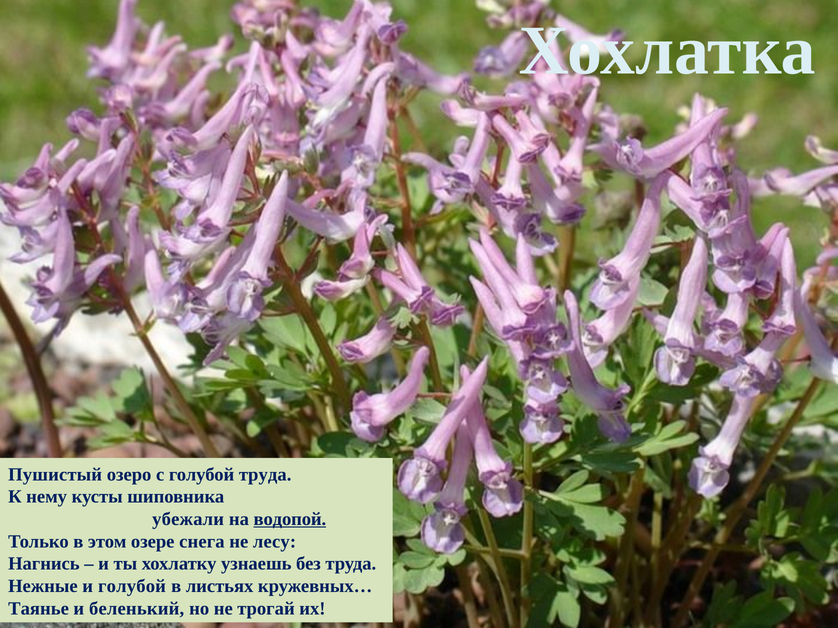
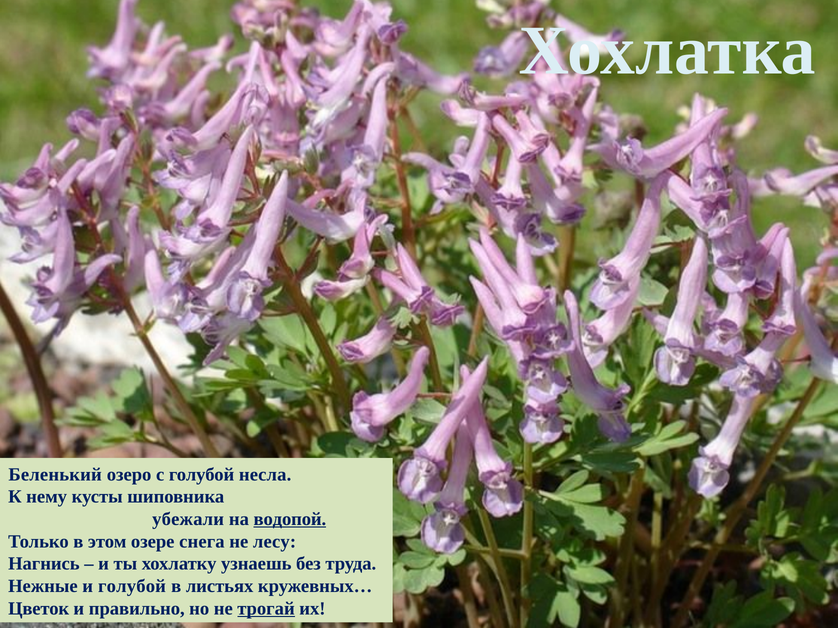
Пушистый: Пушистый -> Беленький (55, 475)
голубой труда: труда -> несла (265, 475)
Таянье: Таянье -> Цветок (39, 609)
беленький: беленький -> правильно (137, 609)
трогай underline: none -> present (266, 609)
